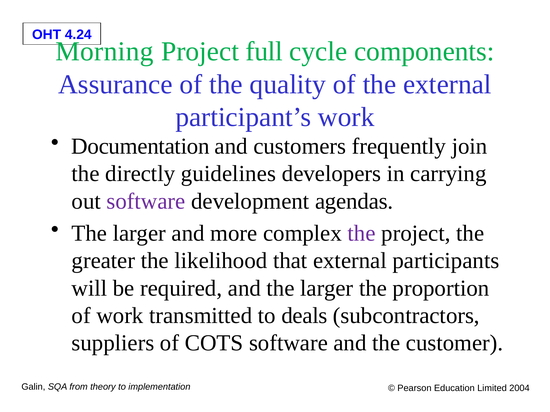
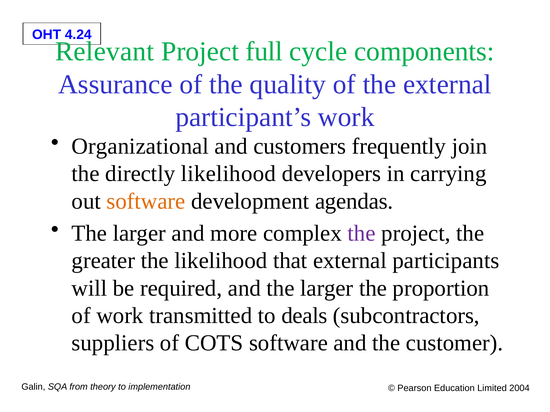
Morning: Morning -> Relevant (105, 51)
Documentation: Documentation -> Organizational (140, 146)
directly guidelines: guidelines -> likelihood (228, 174)
software colour: purple -> orange (146, 201)
